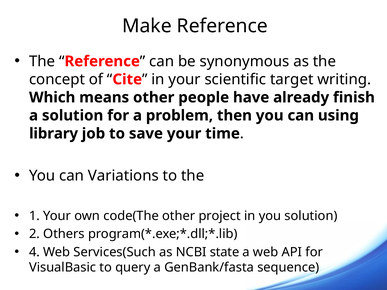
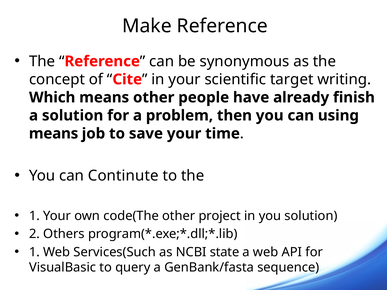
library: library -> means (54, 134)
Variations: Variations -> Continute (123, 176)
4: 4 -> 1 (34, 252)
